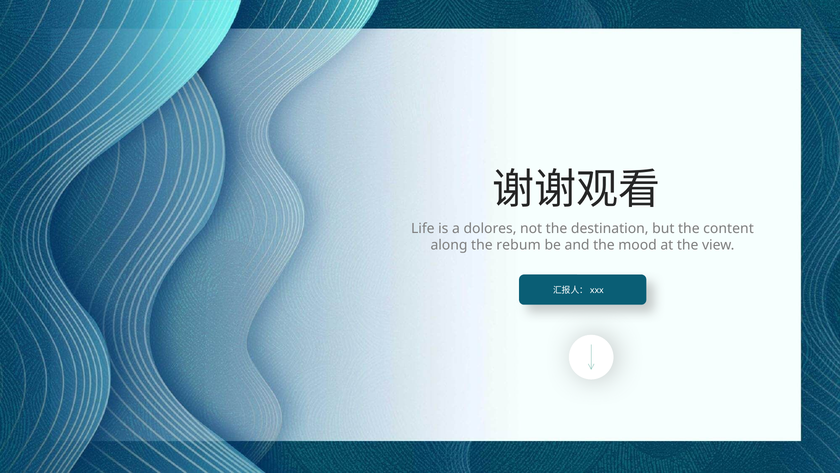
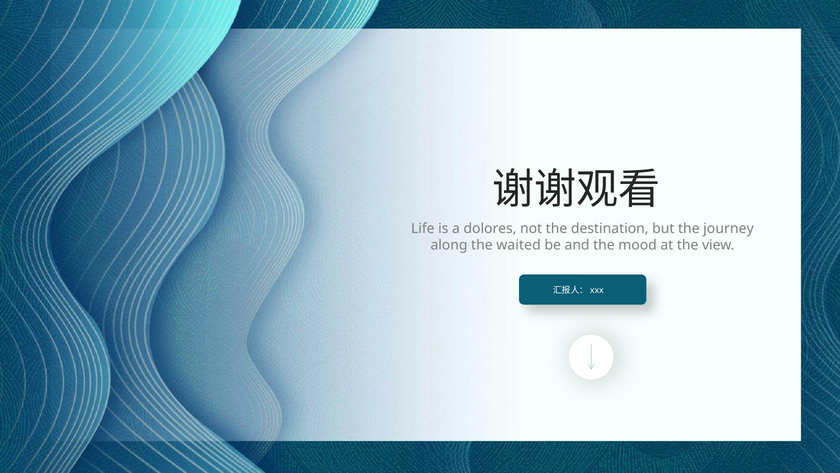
content: content -> journey (728, 228)
rebum: rebum -> waited (518, 245)
